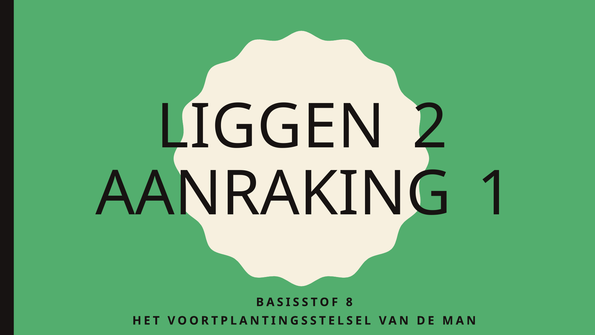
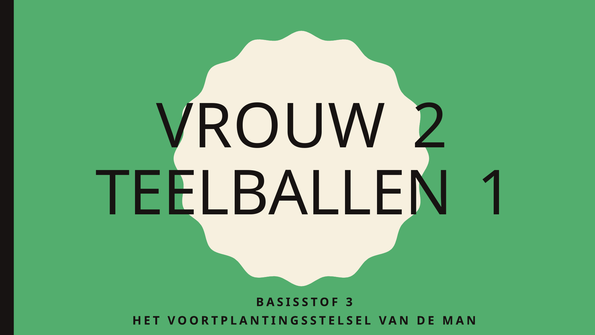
LIGGEN: LIGGEN -> VROUW (271, 127)
AANRAKING: AANRAKING -> TEELBALLEN (274, 194)
8: 8 -> 3 (349, 302)
